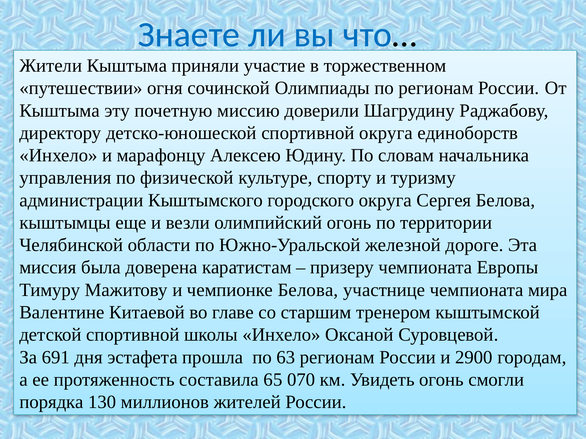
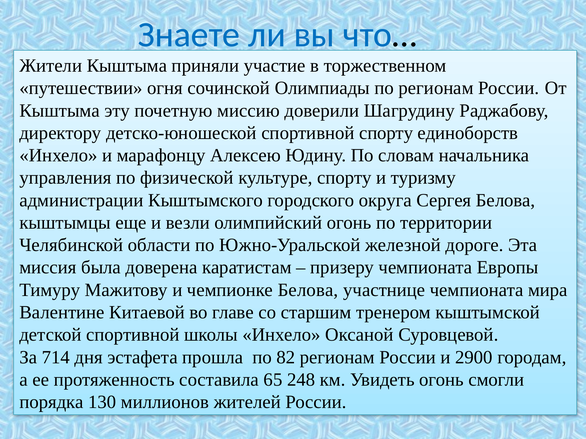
спортивной округа: округа -> спорту (386, 133)
691: 691 -> 714 (56, 358)
63: 63 -> 82 (286, 358)
070: 070 -> 248 (301, 380)
